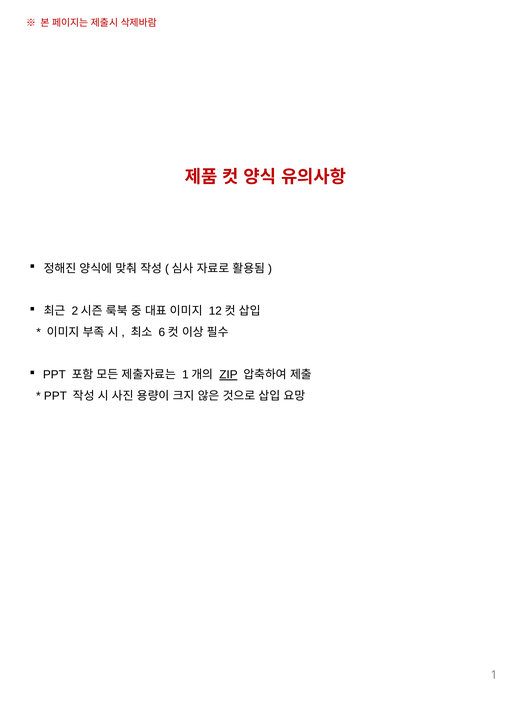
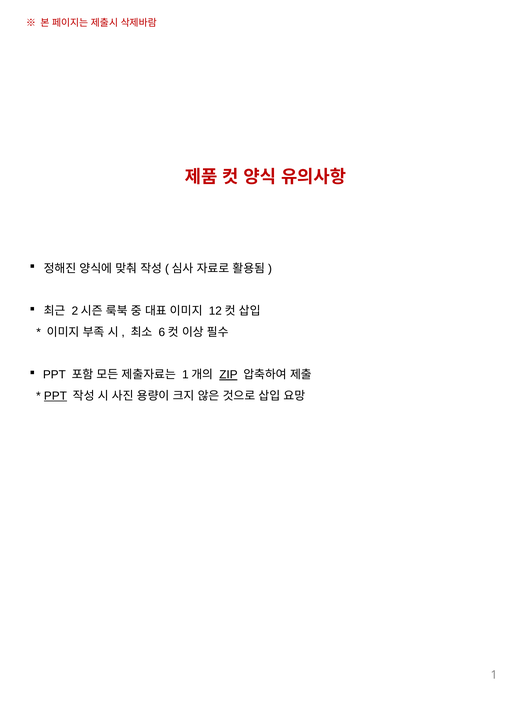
PPT underline: none -> present (55, 396)
